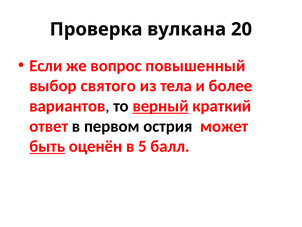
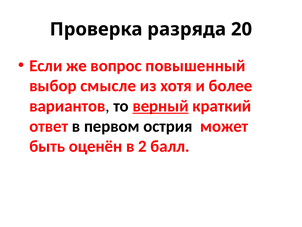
вулкана: вулкана -> разряда (187, 29)
святого: святого -> смысле (108, 86)
тела: тела -> хотя (176, 86)
быть underline: present -> none (47, 146)
5: 5 -> 2 (142, 146)
